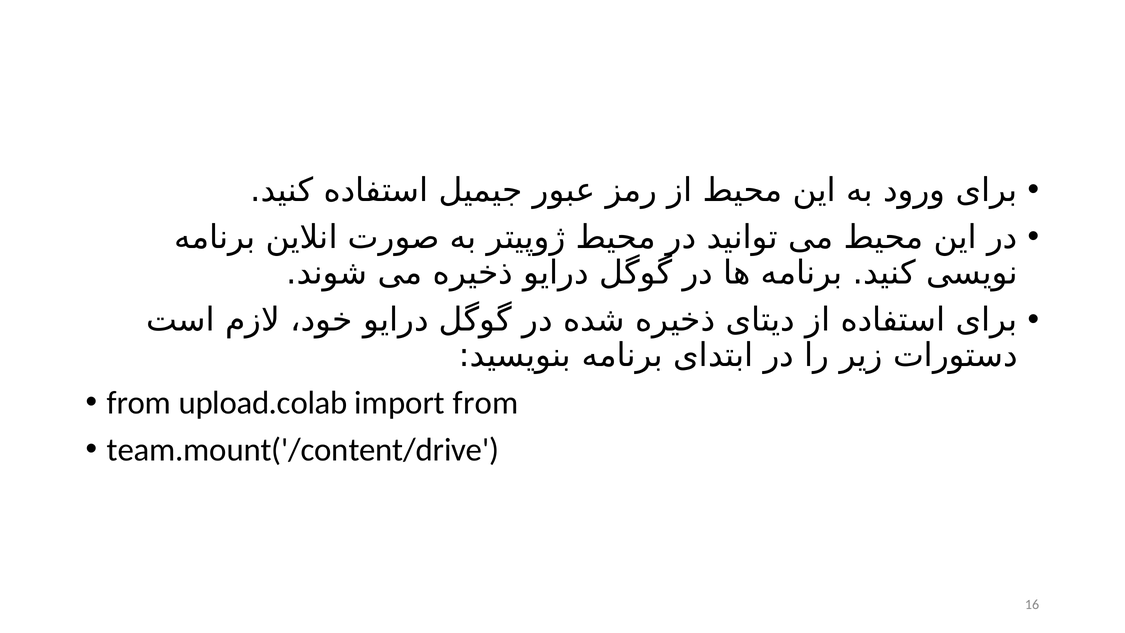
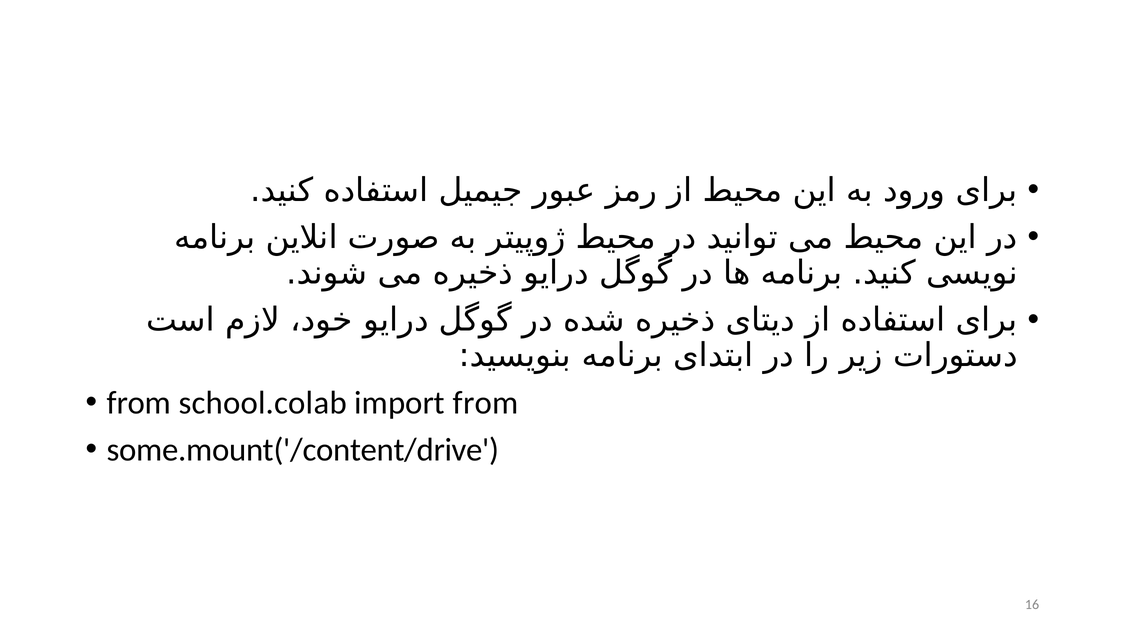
upload.colab: upload.colab -> school.colab (263, 403)
team.mount('/content/drive: team.mount('/content/drive -> some.mount('/content/drive (303, 450)
